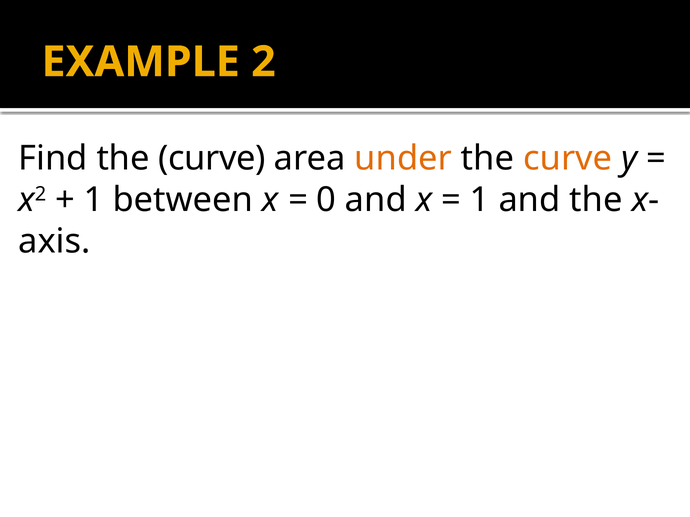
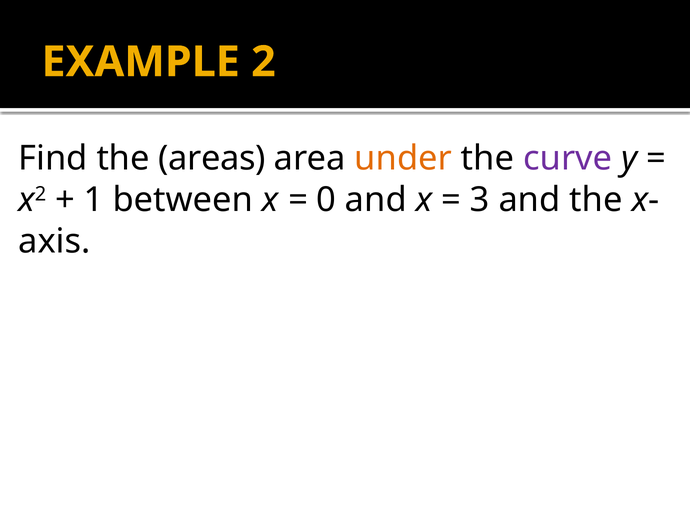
Find the curve: curve -> areas (212, 159)
curve colour: orange -> purple (568, 159)
1: 1 -> 3 (480, 200)
